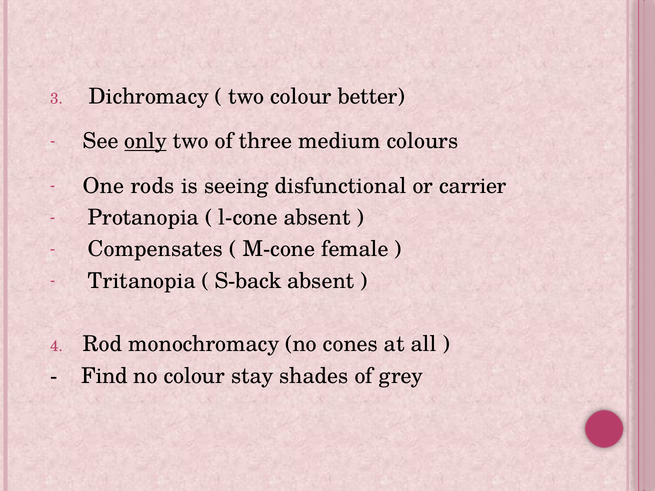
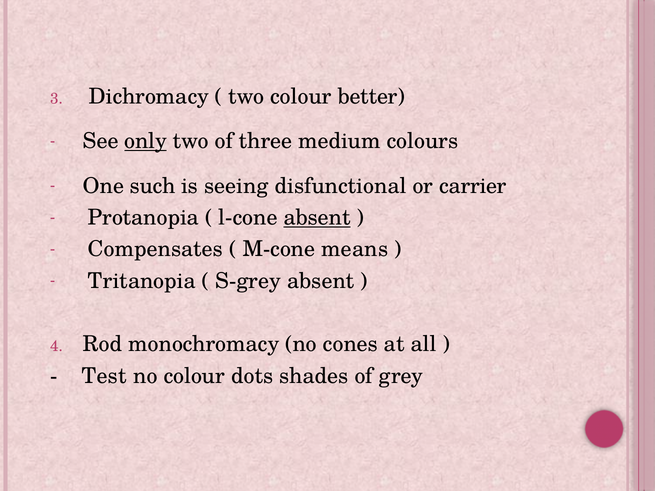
rods: rods -> such (153, 186)
absent underline: none -> present (317, 218)
female: female -> means (355, 249)
S-back: S-back -> S-grey (248, 281)
Find: Find -> Test (104, 376)
stay: stay -> dots (252, 376)
